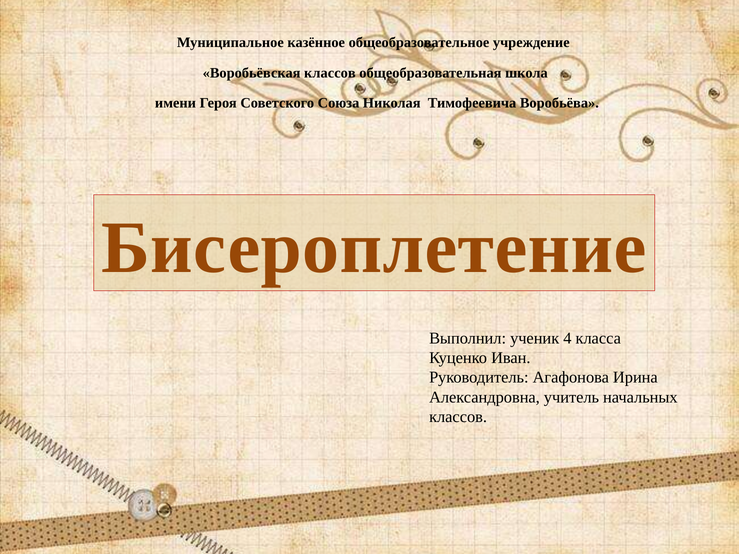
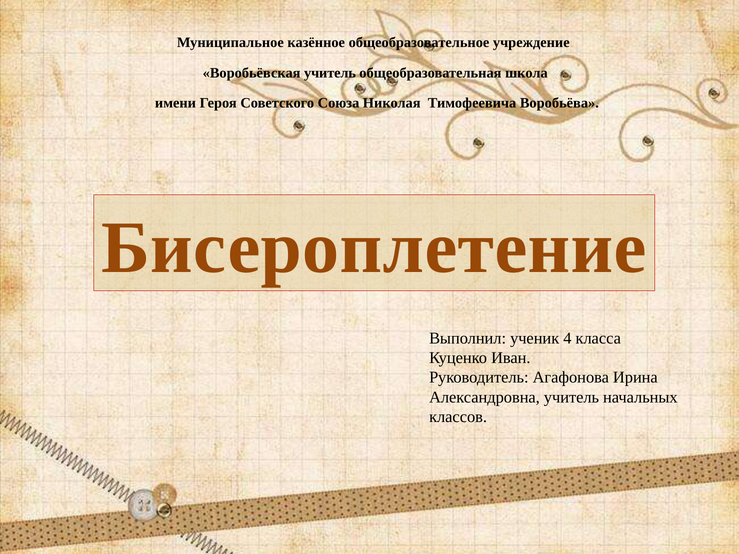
Воробьёвская классов: классов -> учитель (330, 73)
